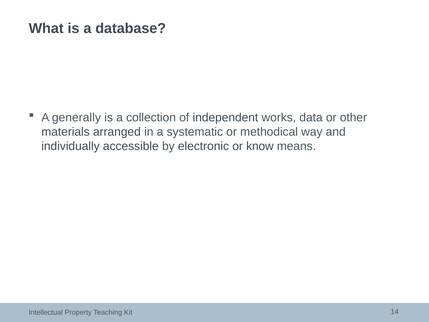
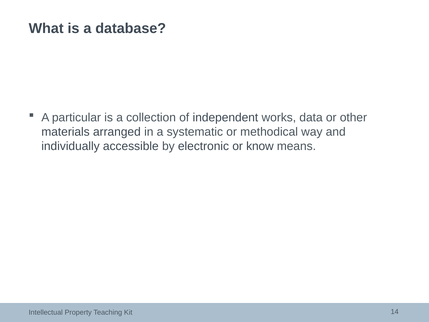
generally: generally -> particular (76, 117)
